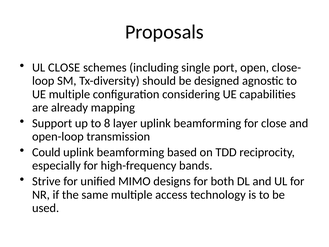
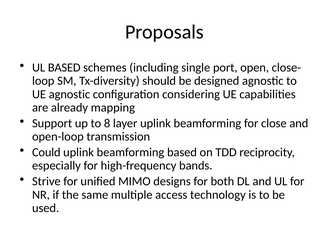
UL CLOSE: CLOSE -> BASED (64, 67)
UE multiple: multiple -> agnostic (69, 94)
